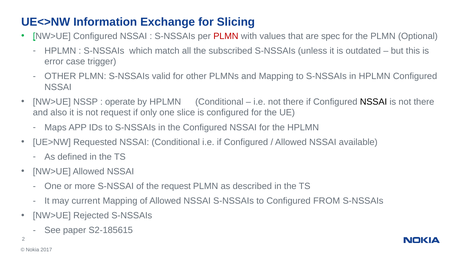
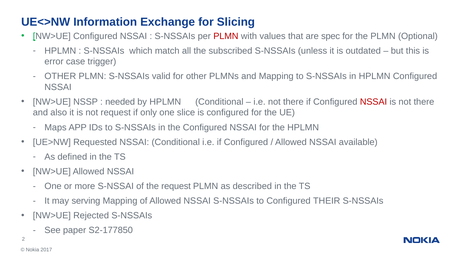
operate: operate -> needed (120, 102)
NSSAI colour: black -> red (373, 102)
current: current -> serving (86, 201)
FROM: FROM -> THEIR (327, 201)
S2-185615: S2-185615 -> S2-177850 (111, 230)
